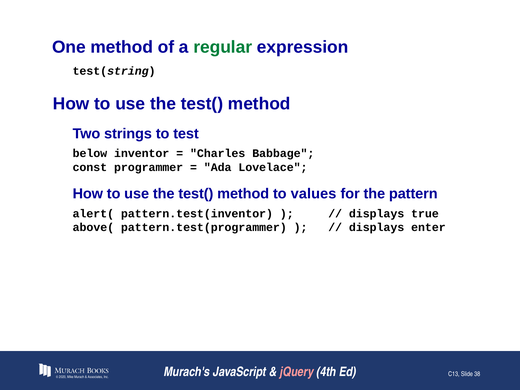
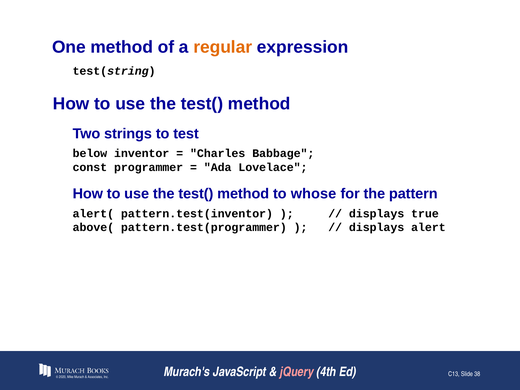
regular colour: green -> orange (223, 47)
values: values -> whose (314, 194)
enter: enter -> alert (428, 227)
